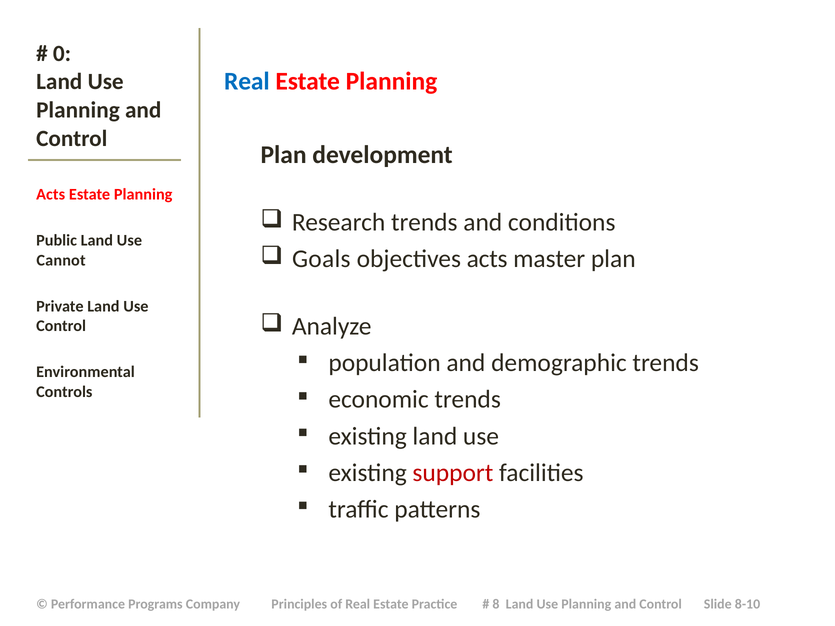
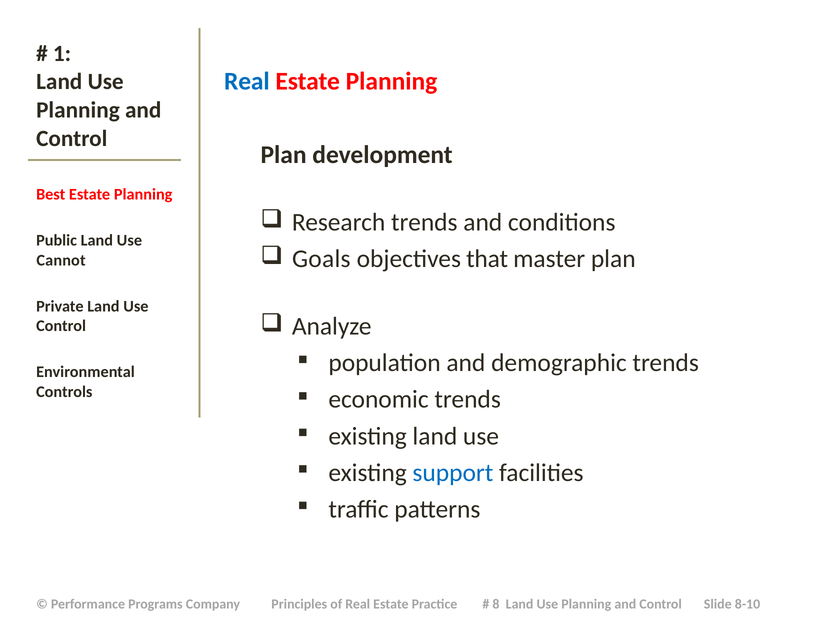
0: 0 -> 1 (62, 53)
Acts: Acts -> Best (51, 195)
objectives acts: acts -> that (487, 259)
support colour: red -> blue (453, 473)
